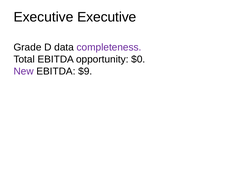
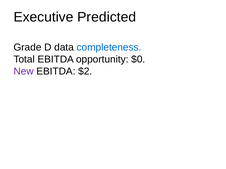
Executive Executive: Executive -> Predicted (107, 17)
completeness colour: purple -> blue (109, 47)
$9: $9 -> $2 (85, 72)
